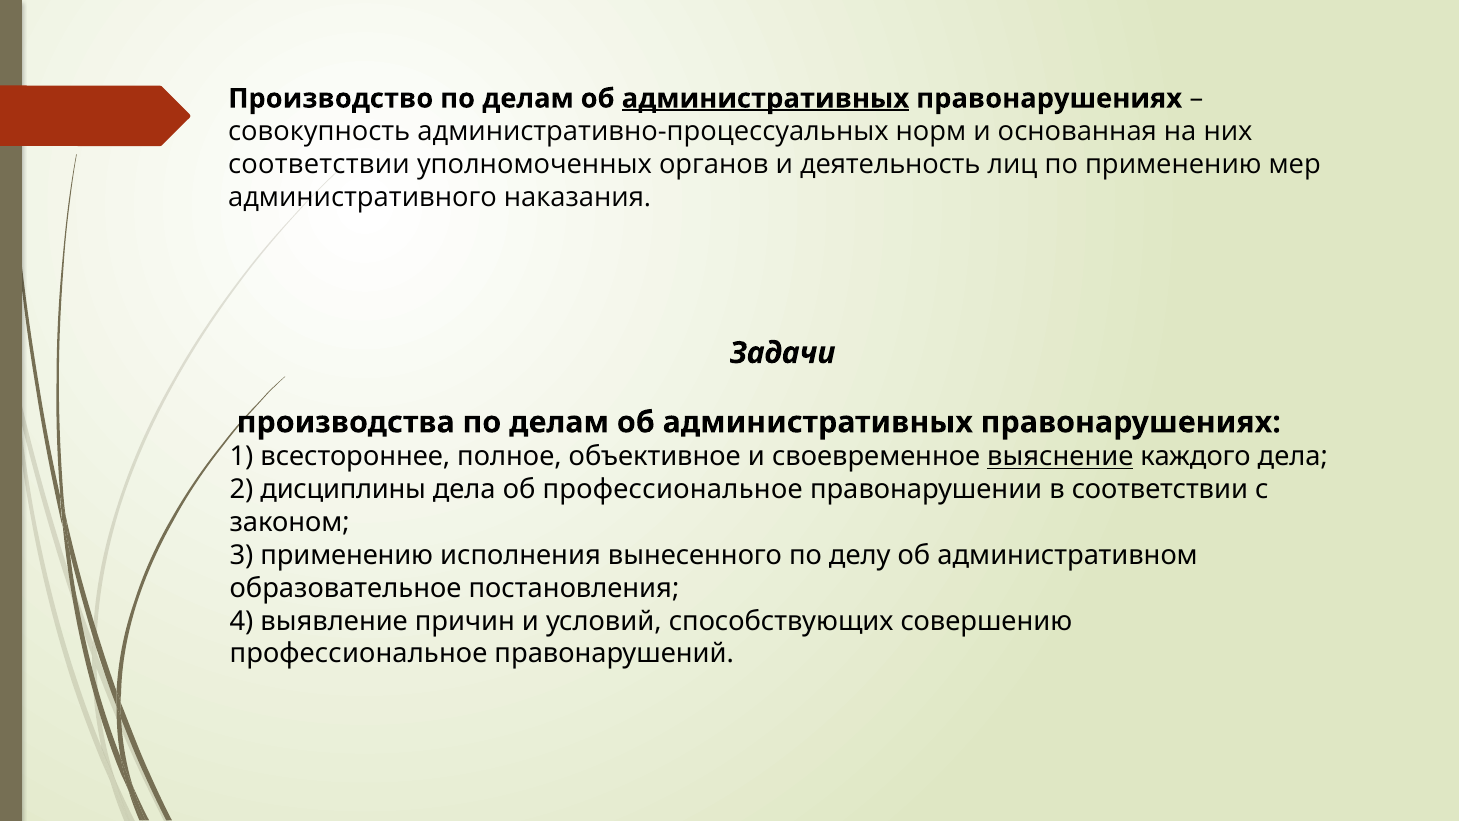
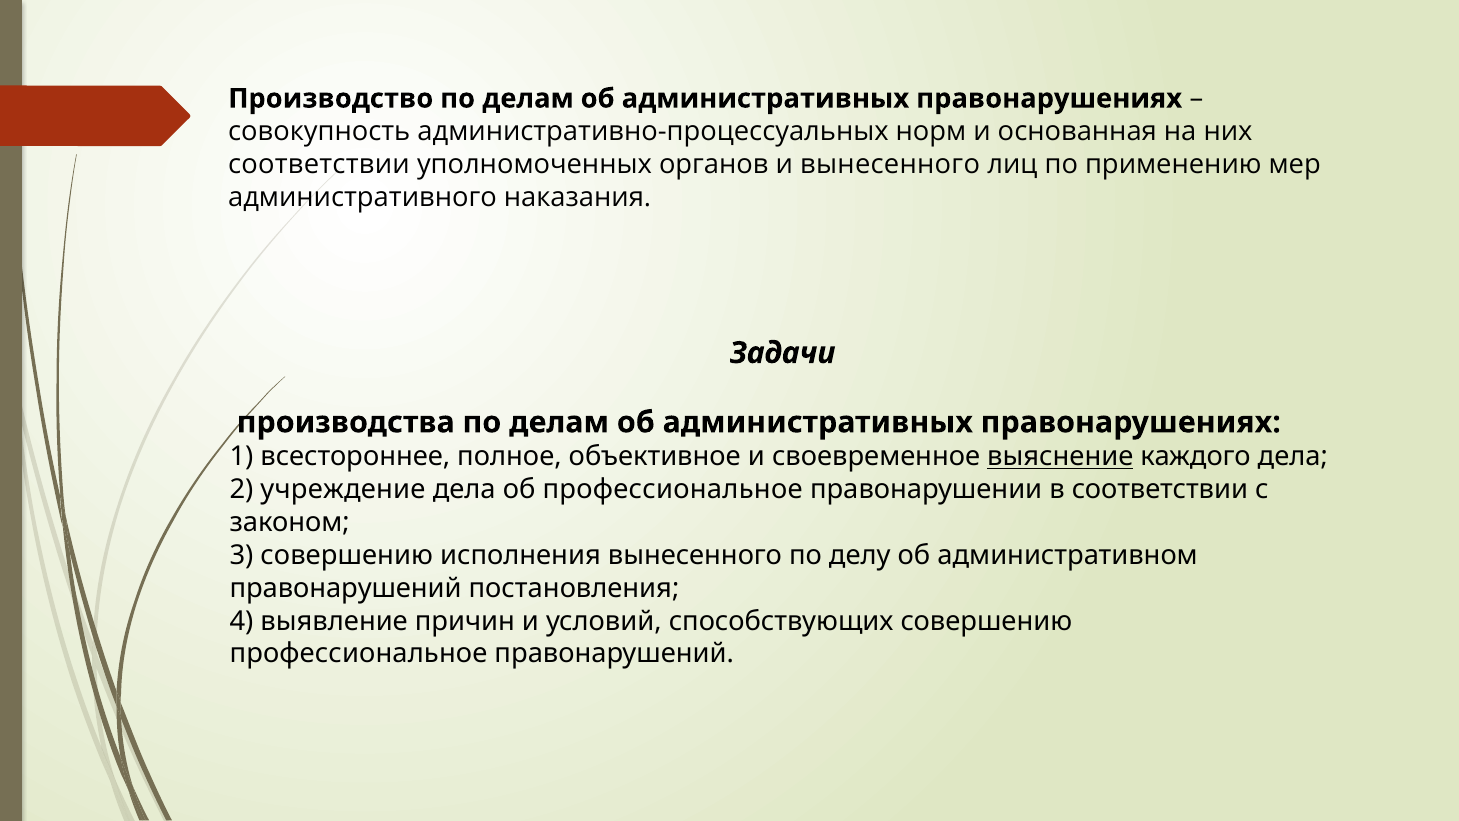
административных underline: present -> none (765, 99)
и деятельность: деятельность -> вынесенного (890, 164)
дисциплины: дисциплины -> учреждение (343, 489)
3 применению: применению -> совершению (347, 555)
образовательное: образовательное -> правонарушений (346, 588)
